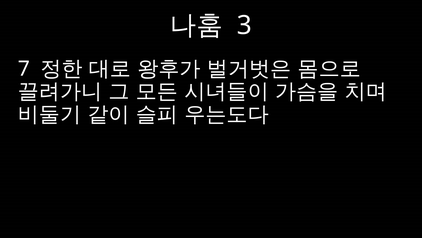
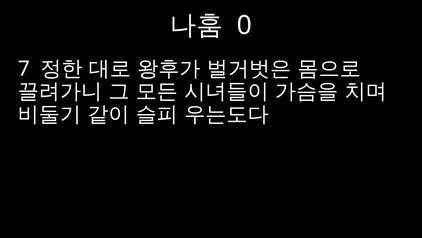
3: 3 -> 0 (244, 25)
